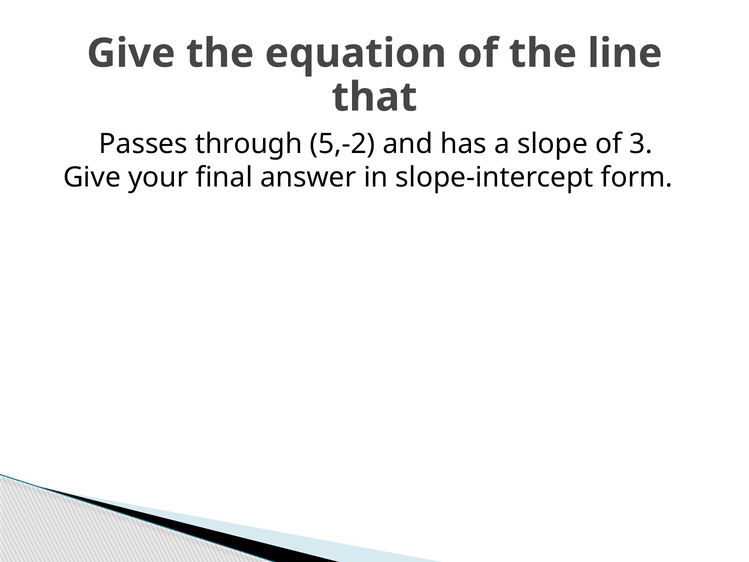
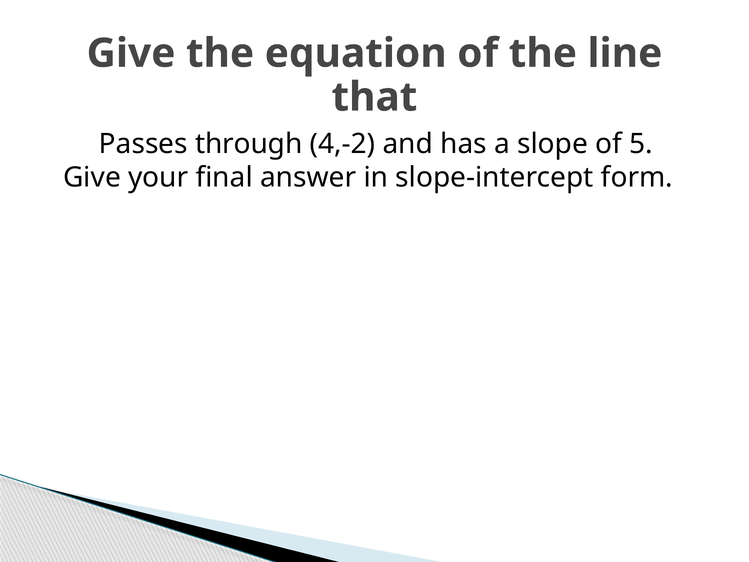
5,-2: 5,-2 -> 4,-2 (343, 144)
3: 3 -> 5 (641, 144)
